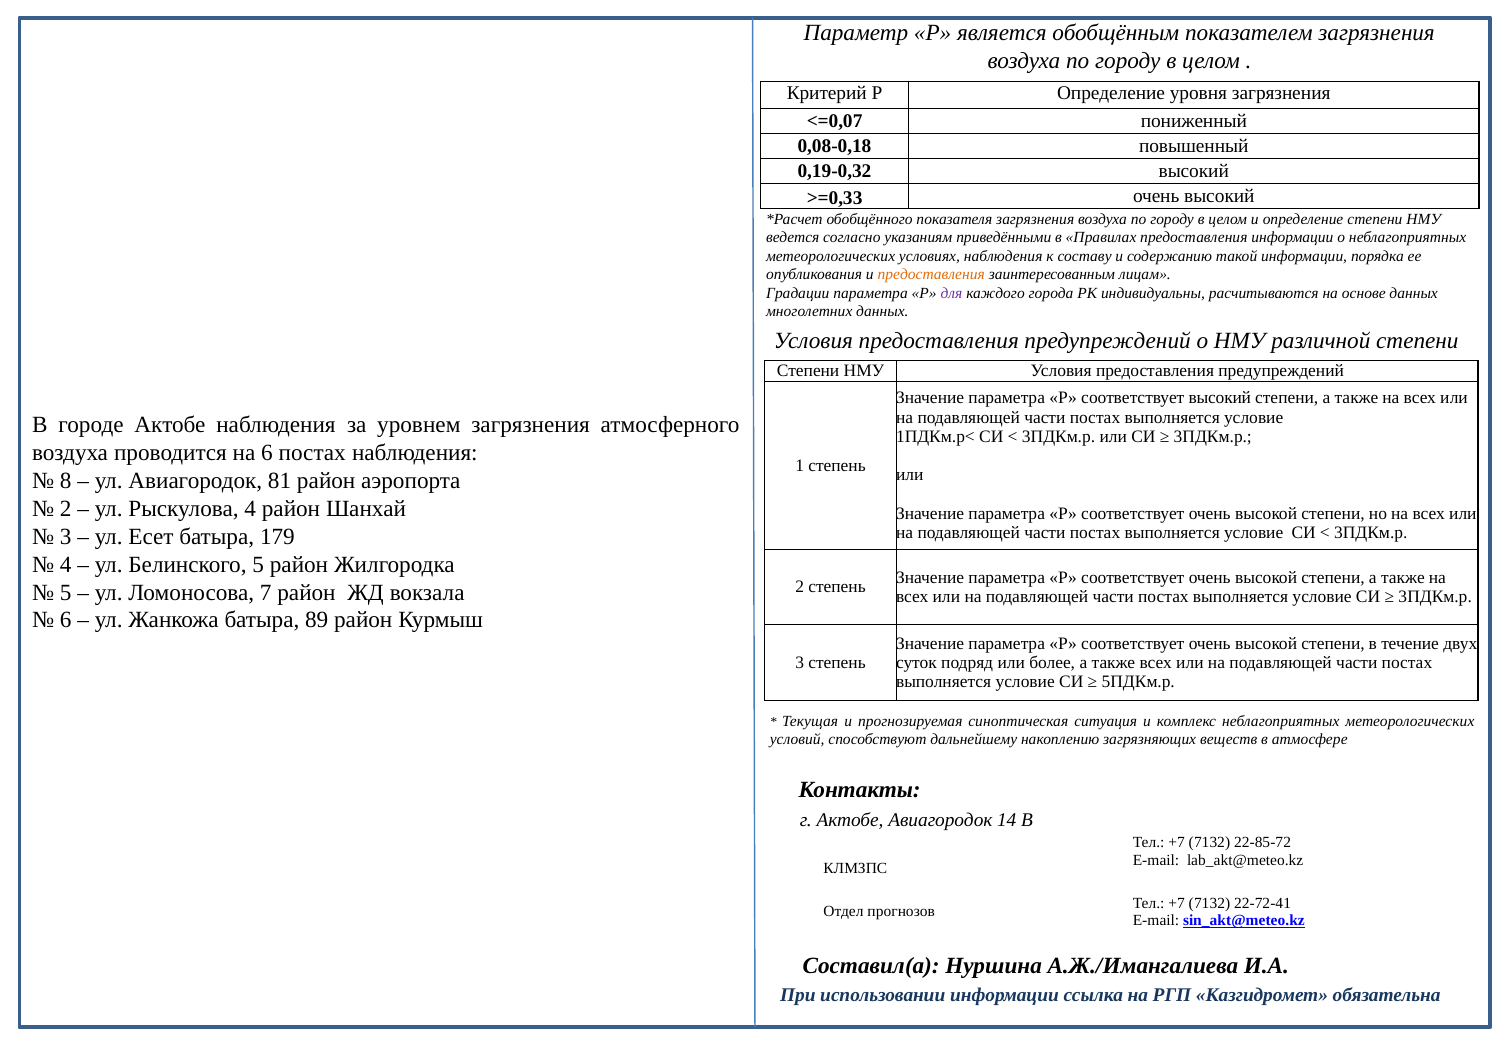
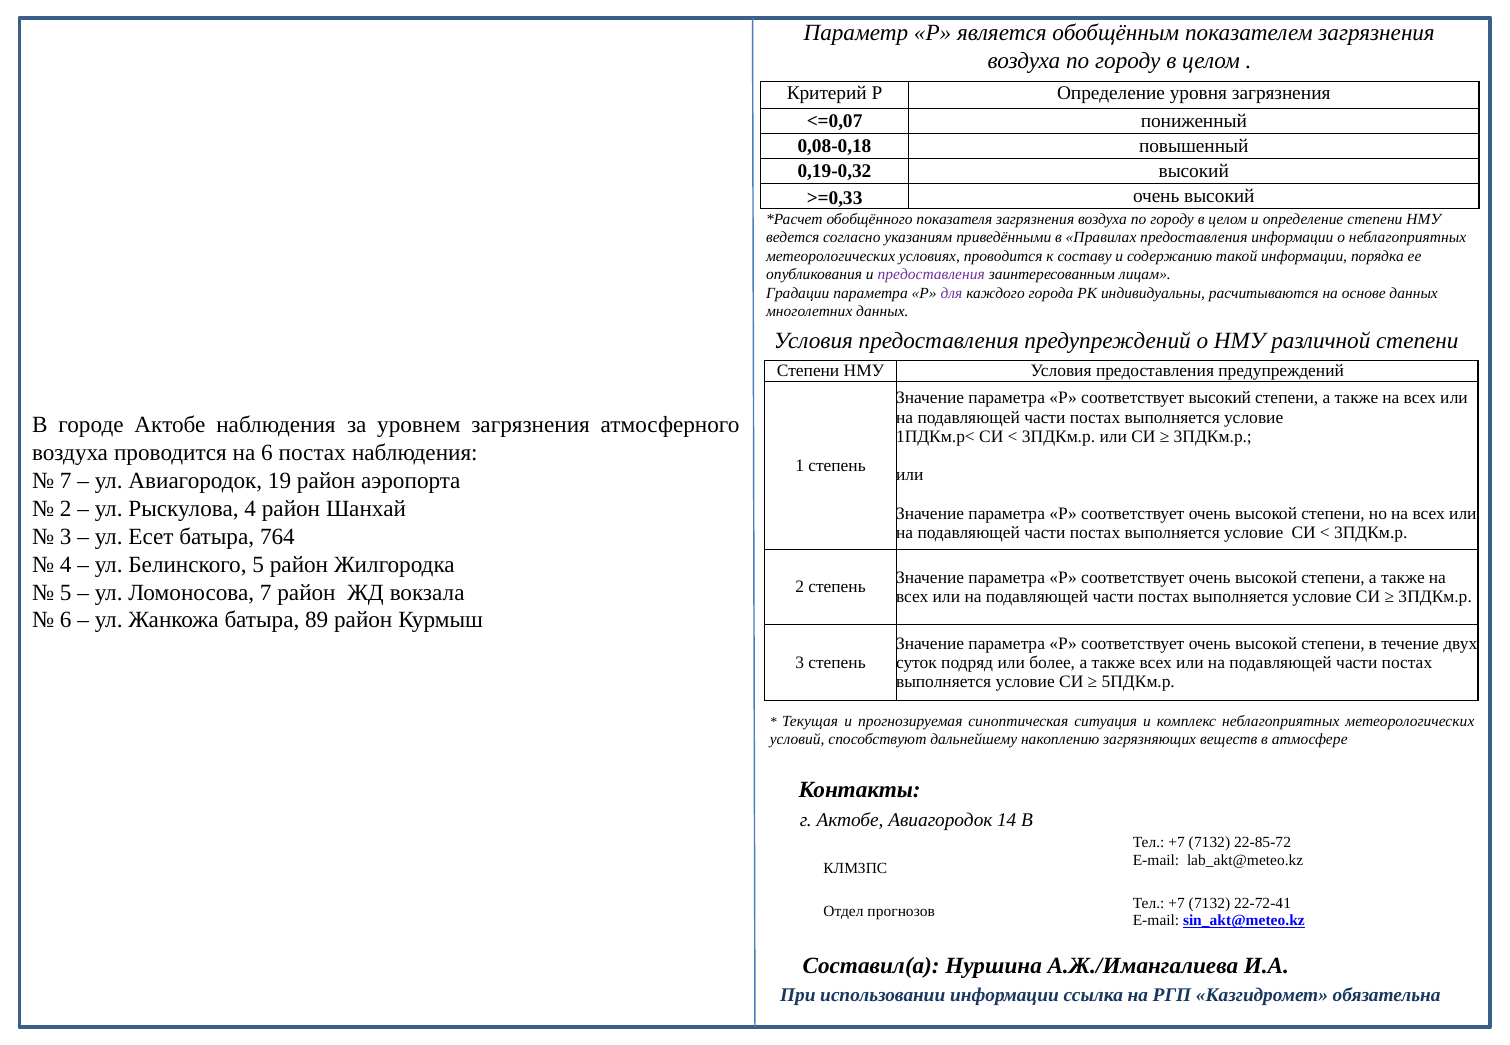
условиях наблюдения: наблюдения -> проводится (1003, 256)
предоставления colour: orange -> purple (931, 275)
8: 8 -> 7 (66, 481)
81: 81 -> 19 (280, 481)
179: 179 -> 764 (277, 537)
